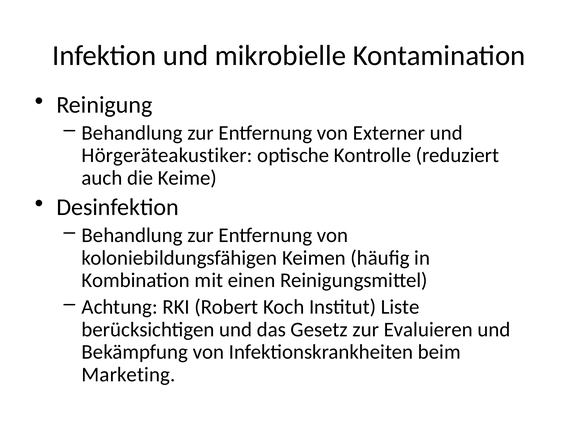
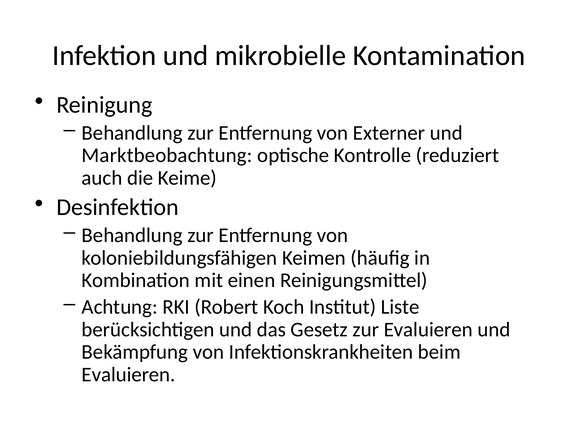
Hörgeräteakustiker: Hörgeräteakustiker -> Marktbeobachtung (167, 155)
Marketing: Marketing -> Evaluieren (129, 374)
